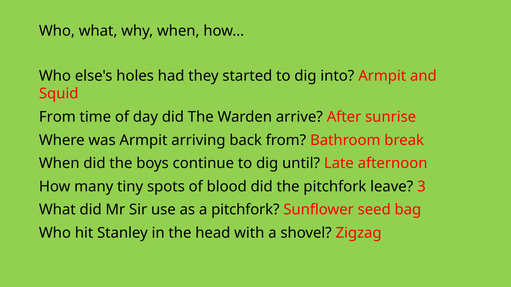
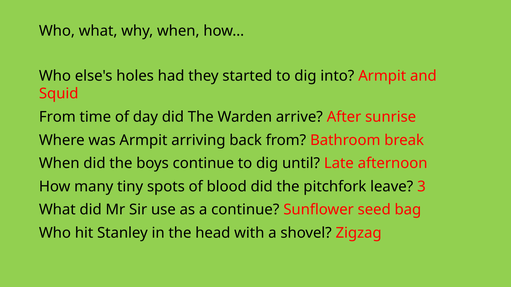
a pitchfork: pitchfork -> continue (245, 210)
